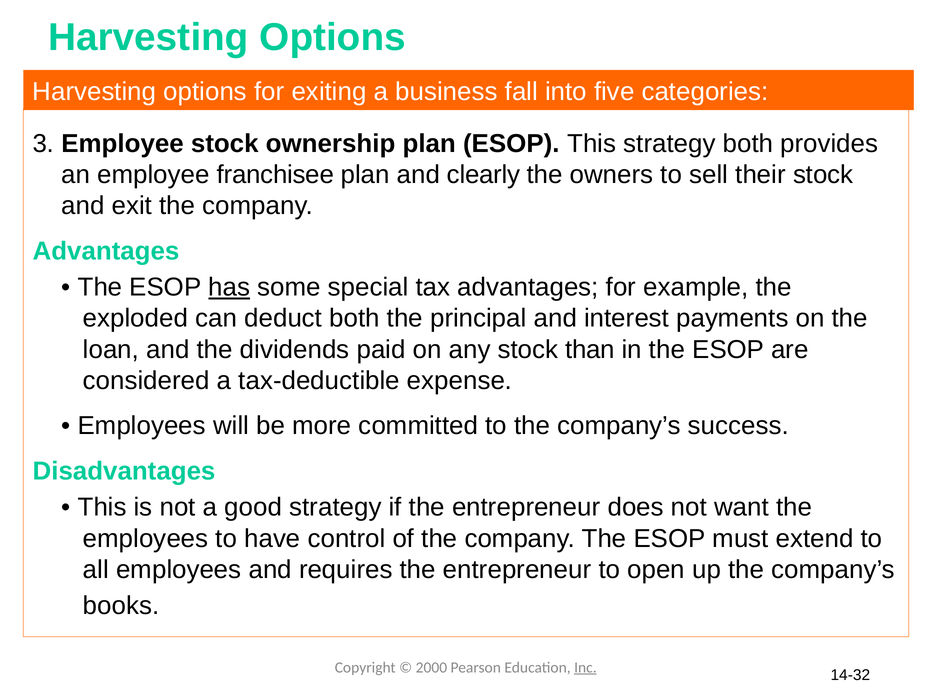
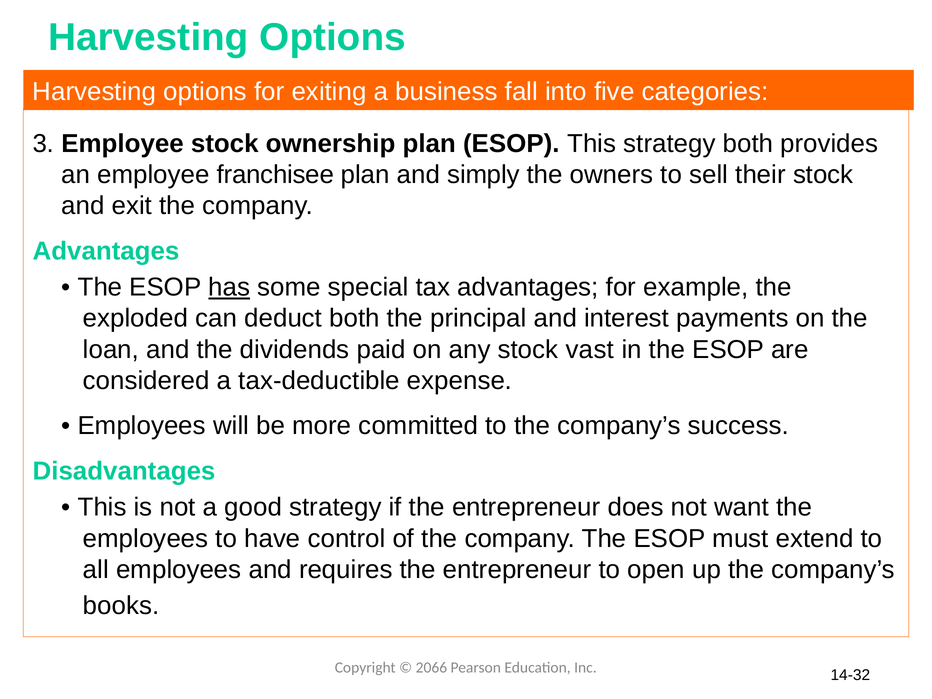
clearly: clearly -> simply (483, 175)
than: than -> vast (590, 350)
2000: 2000 -> 2066 (431, 667)
Inc underline: present -> none (585, 667)
